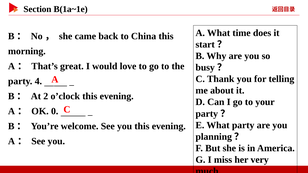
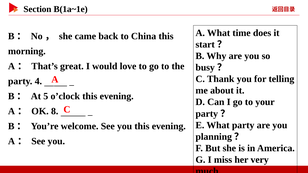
2: 2 -> 5 (46, 96)
0: 0 -> 8 (55, 111)
